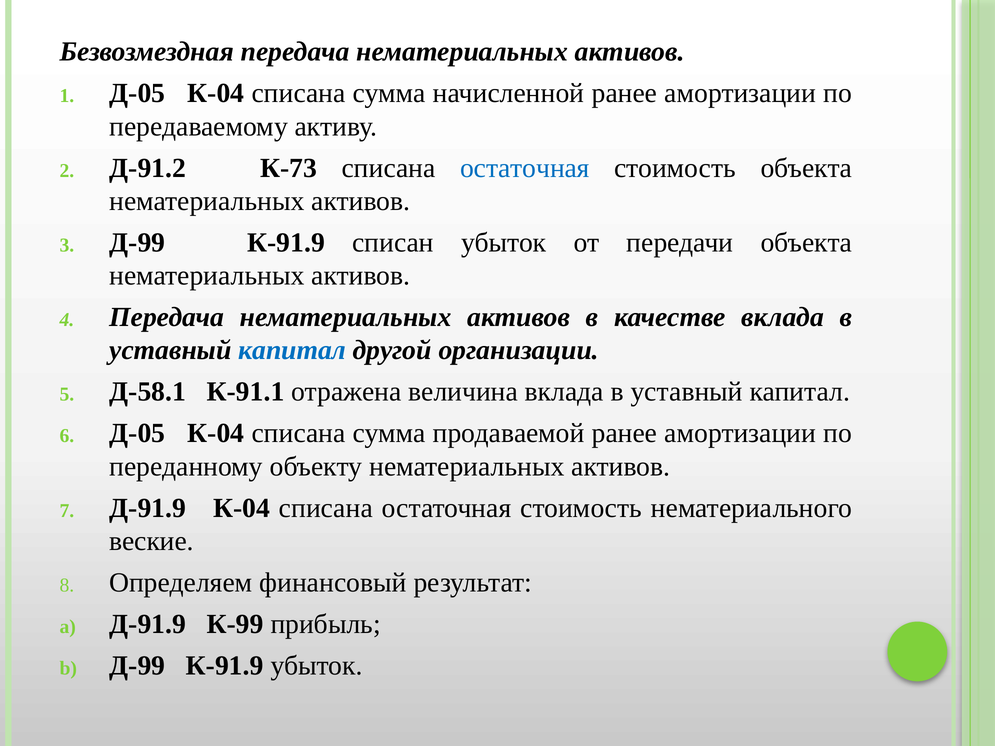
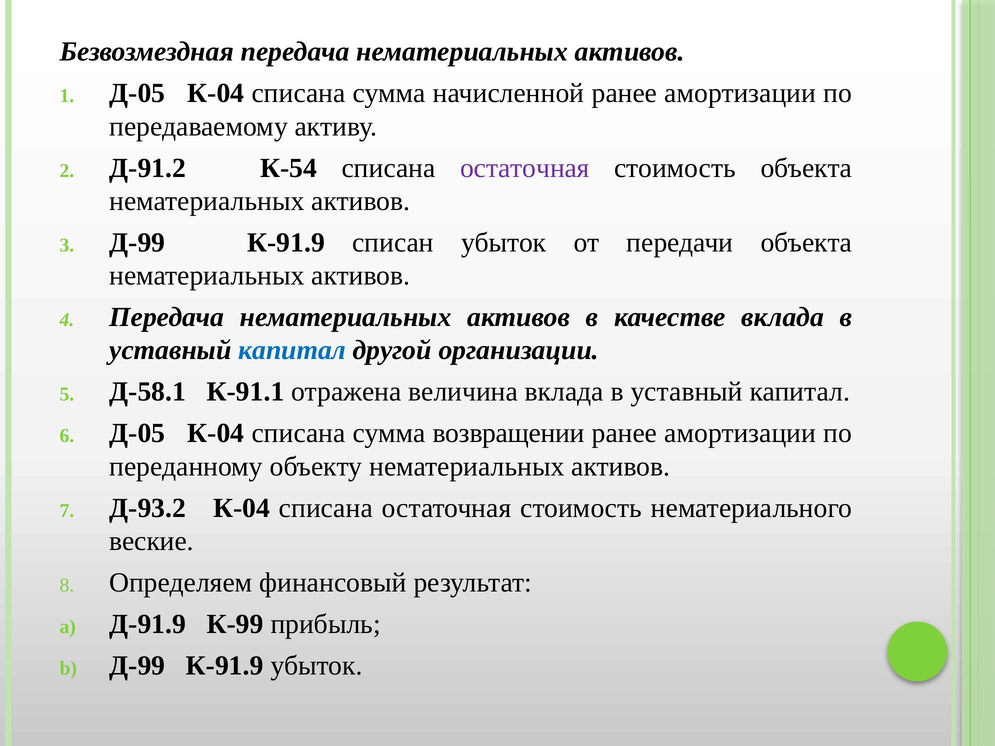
К-73: К-73 -> К-54 (289, 168)
остаточная colour: blue -> purple (525, 168)
продаваемой: продаваемой -> возвращении (509, 433)
Д-91.9: Д-91.9 -> Д-93.2 (148, 508)
